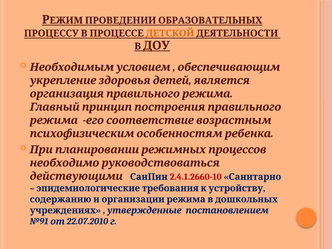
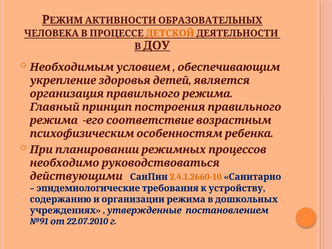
ПРОВЕДЕНИИ: ПРОВЕДЕНИИ -> АКТИВНОСТИ (121, 20)
ПРОЦЕССУ: ПРОЦЕССУ -> ЧЕЛОВЕКА (51, 33)
2.4.1.2660-10 colour: red -> orange (196, 177)
